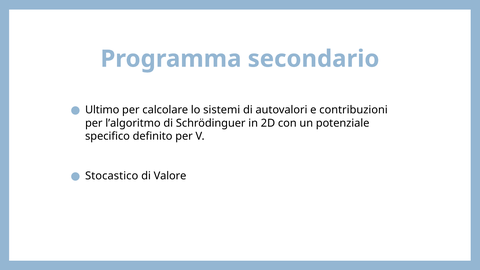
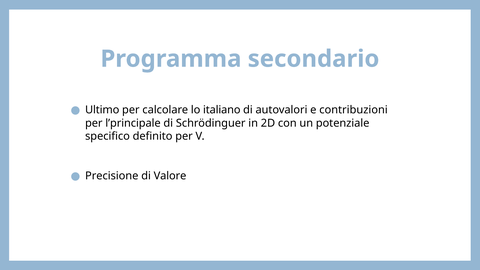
sistemi: sistemi -> italiano (222, 110)
l’algoritmo: l’algoritmo -> l’principale (133, 123)
Stocastico: Stocastico -> Precisione (112, 176)
